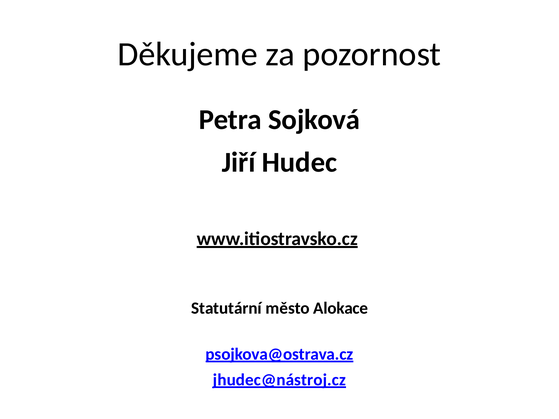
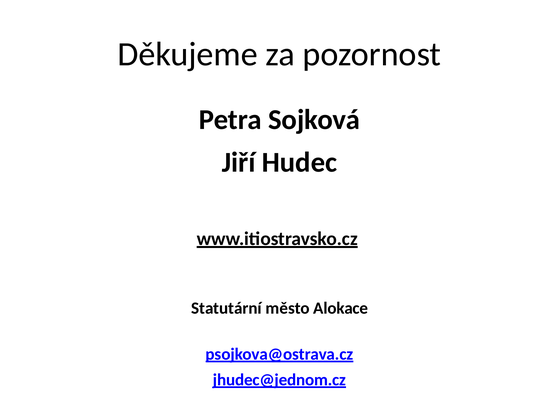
jhudec@nástroj.cz: jhudec@nástroj.cz -> jhudec@jednom.cz (280, 380)
